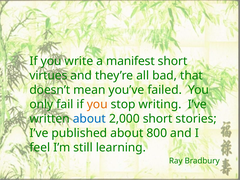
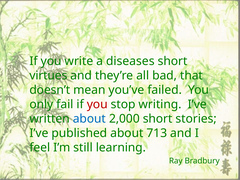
manifest: manifest -> diseases (130, 61)
you colour: orange -> red (97, 104)
800: 800 -> 713 (157, 133)
